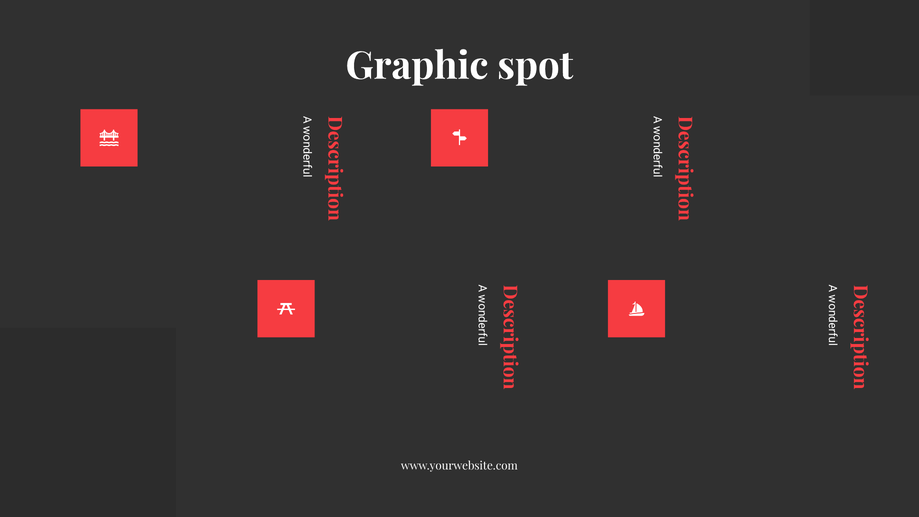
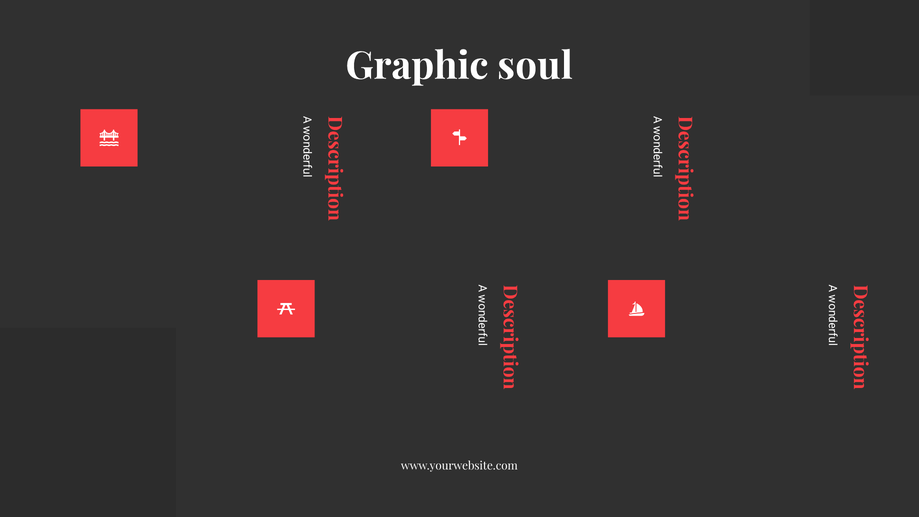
spot: spot -> soul (535, 66)
